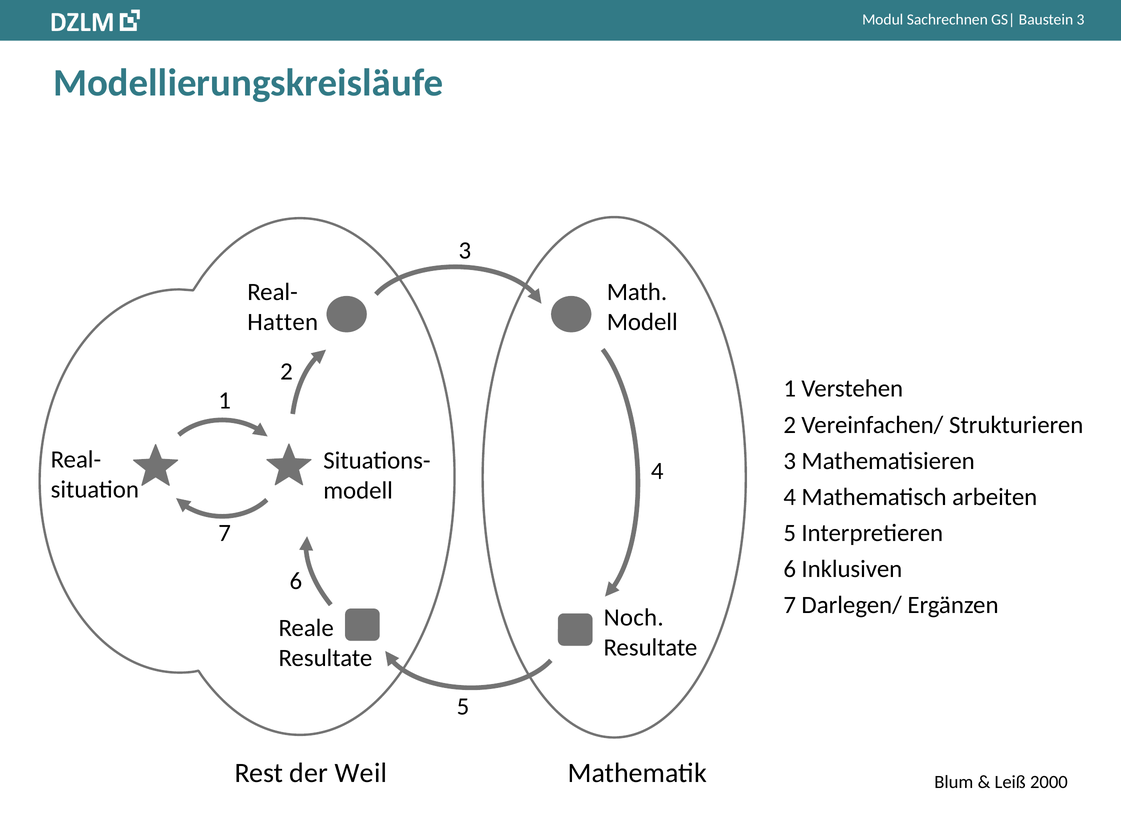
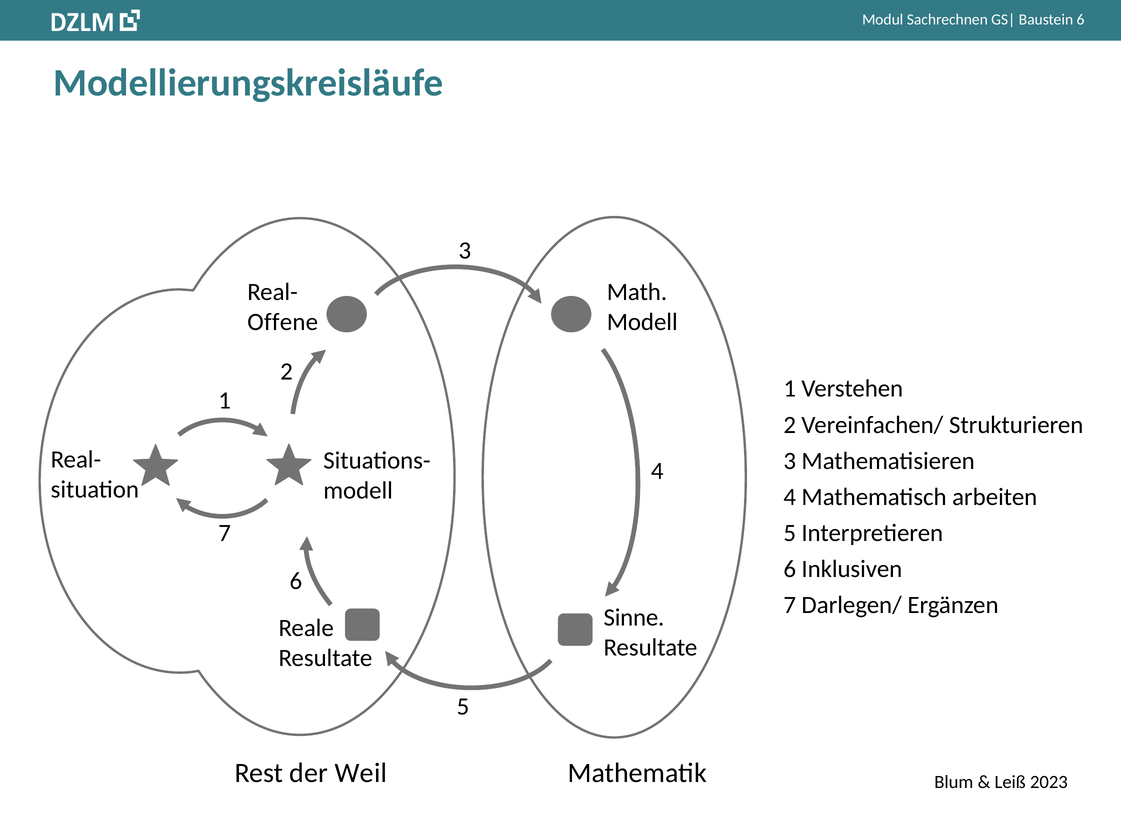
3: 3 -> 6 (1081, 20)
Hatten: Hatten -> Offene (283, 322)
Noch: Noch -> Sinne (634, 618)
2000: 2000 -> 2023 (1049, 783)
